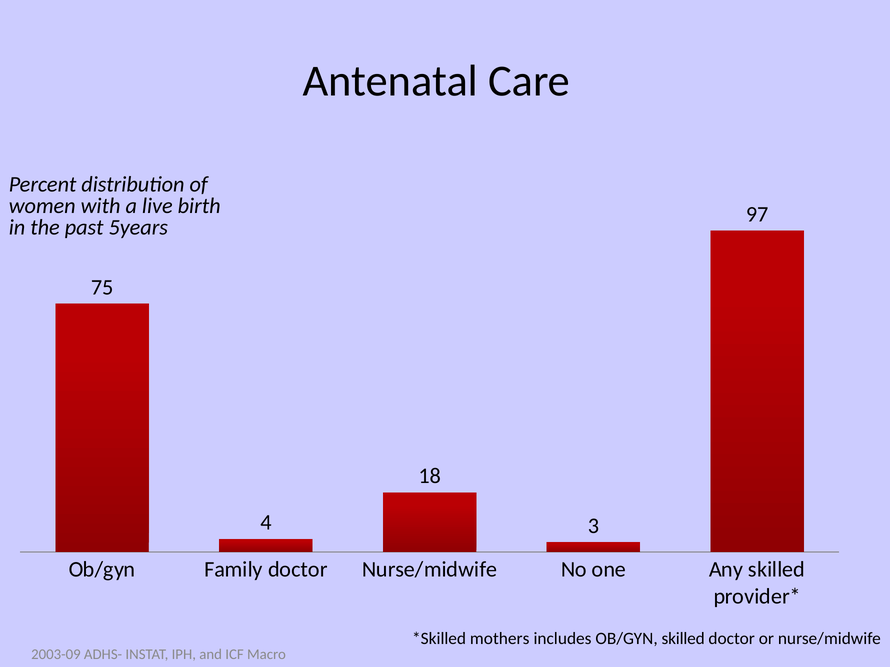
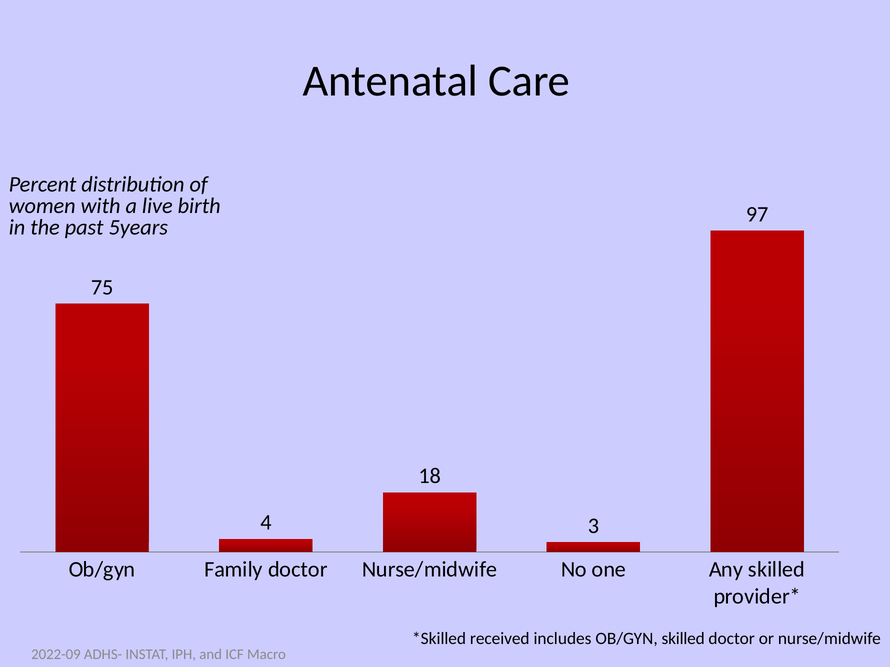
mothers: mothers -> received (500, 639)
2003-09: 2003-09 -> 2022-09 (56, 655)
